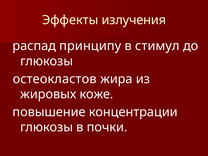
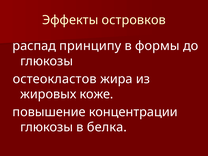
излучения: излучения -> островков (134, 20)
стимул: стимул -> формы (157, 46)
почки: почки -> белка (107, 127)
